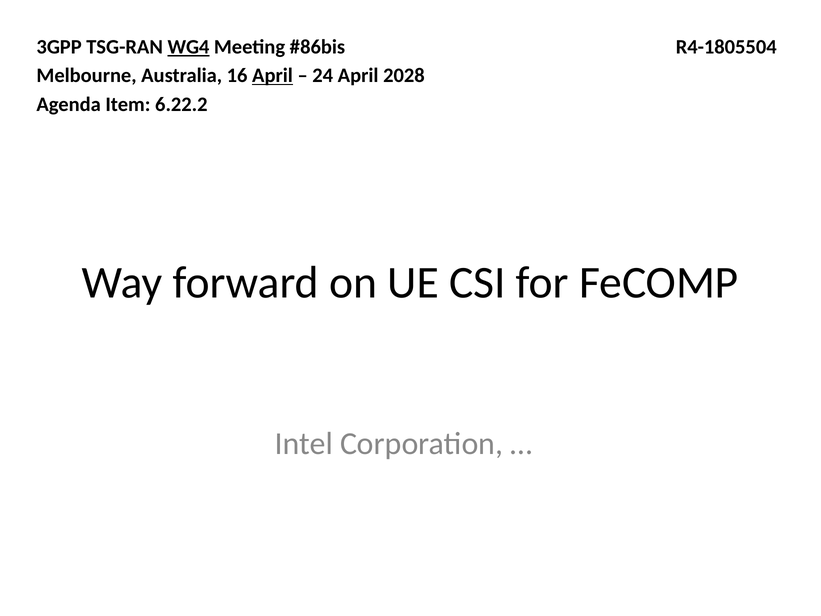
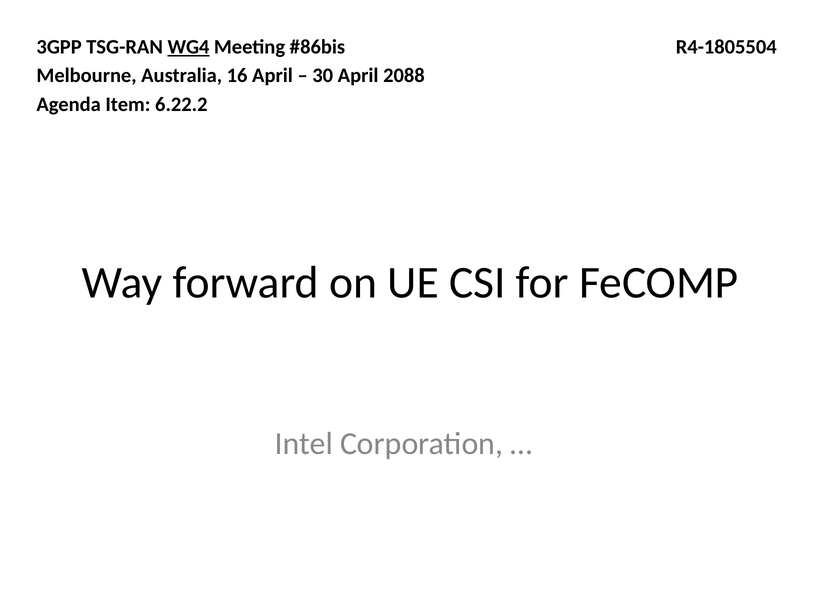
April underline: present -> none (272, 76)
24: 24 -> 30 (323, 76)
2028: 2028 -> 2088 (404, 76)
